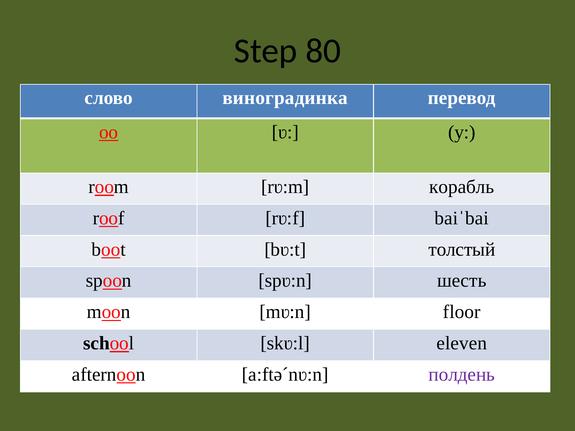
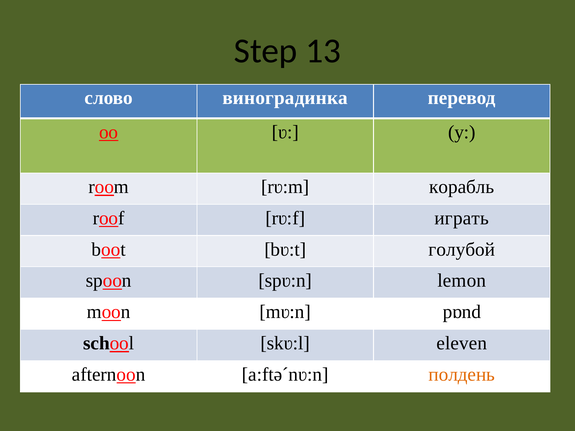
80: 80 -> 13 (323, 51)
baiˈbai: baiˈbai -> играть (462, 218)
толстый: толстый -> голубой (462, 250)
шесть: шесть -> lemon (462, 281)
floor: floor -> pɒnd (462, 312)
полдень colour: purple -> orange (462, 375)
